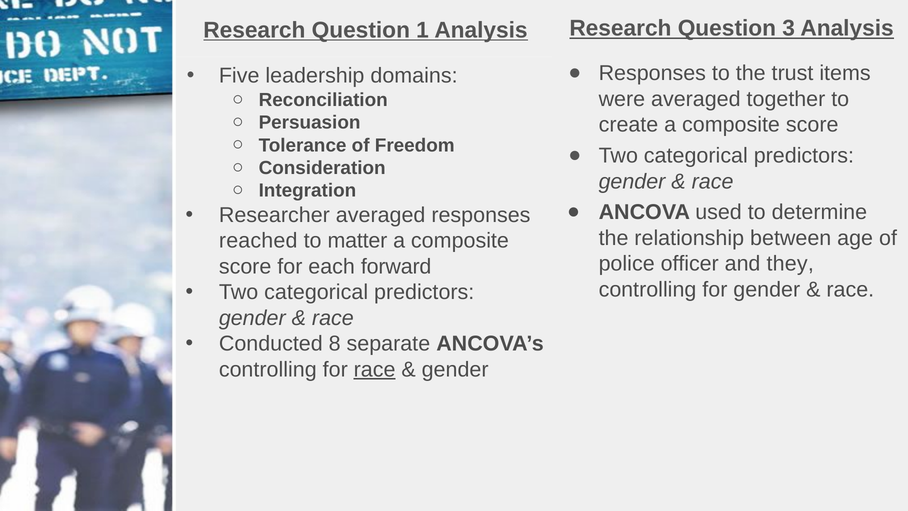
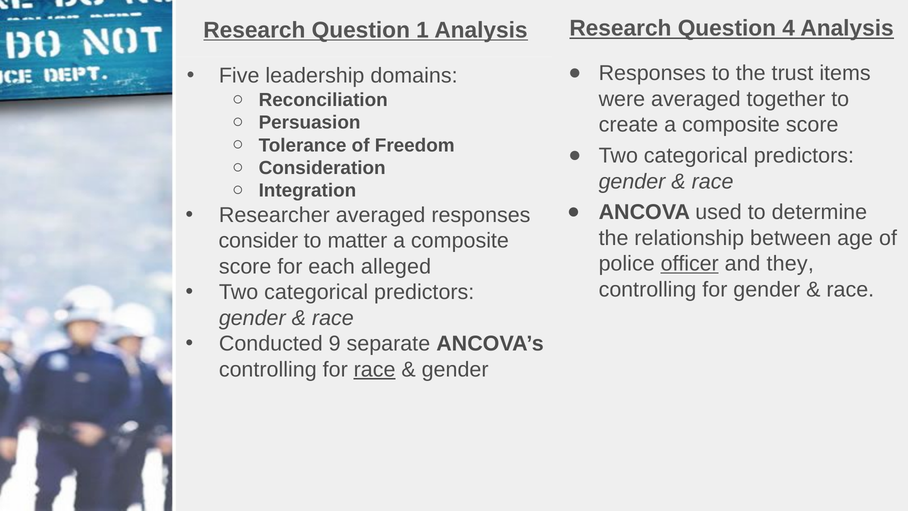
3: 3 -> 4 (789, 28)
reached: reached -> consider (258, 241)
officer underline: none -> present (690, 264)
forward: forward -> alleged (396, 267)
8: 8 -> 9 (335, 344)
